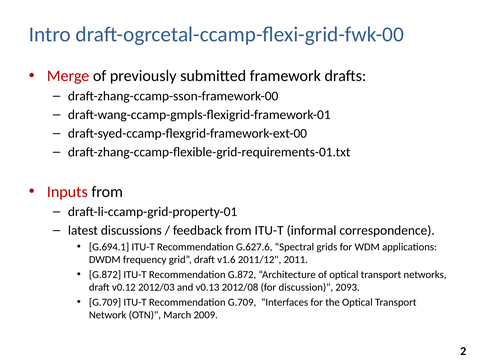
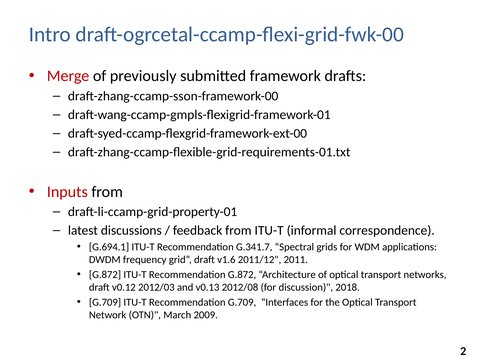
G.627.6: G.627.6 -> G.341.7 (254, 247)
2093: 2093 -> 2018 (348, 288)
